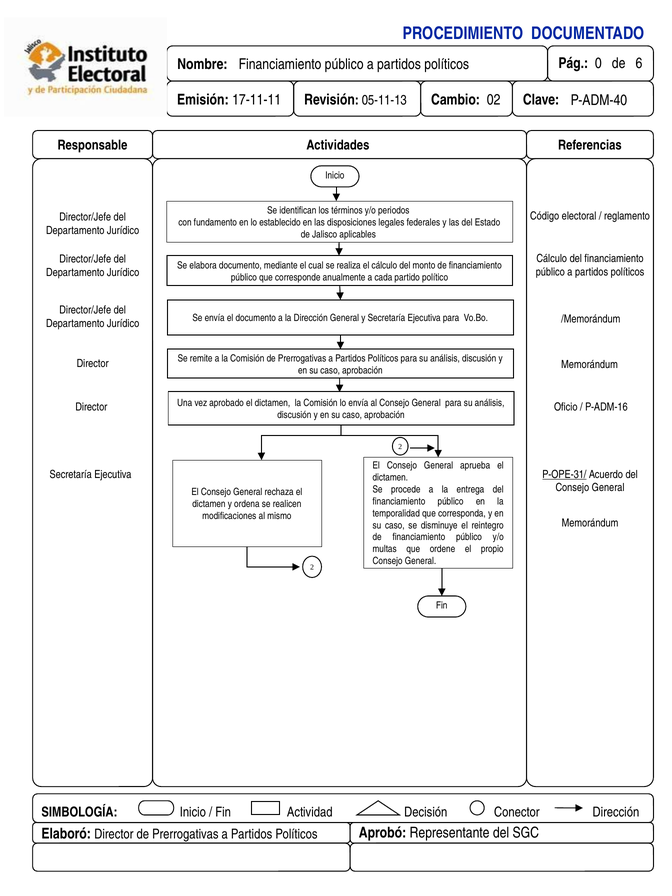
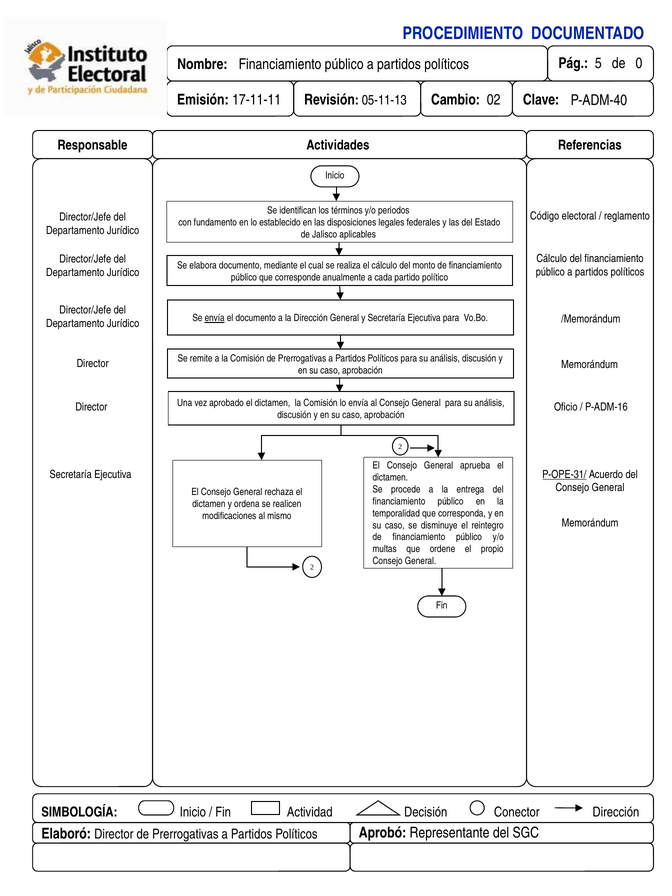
0: 0 -> 5 (598, 63)
6: 6 -> 0 (639, 63)
envía underline: none -> present (215, 318)
